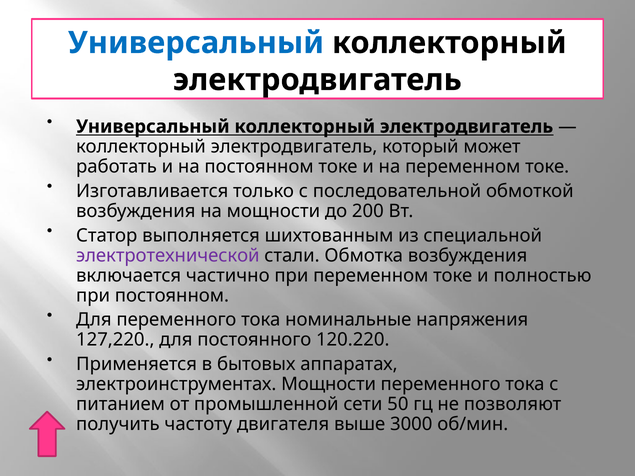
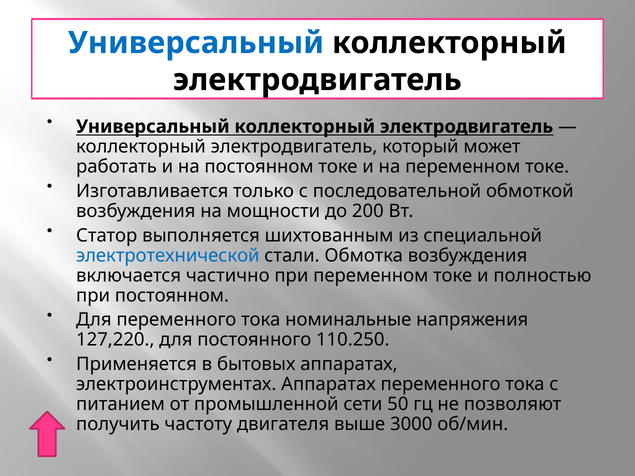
электротехнической colour: purple -> blue (168, 256)
120.220: 120.220 -> 110.250 (353, 340)
электроинструментах Мощности: Мощности -> Аппаратах (328, 384)
